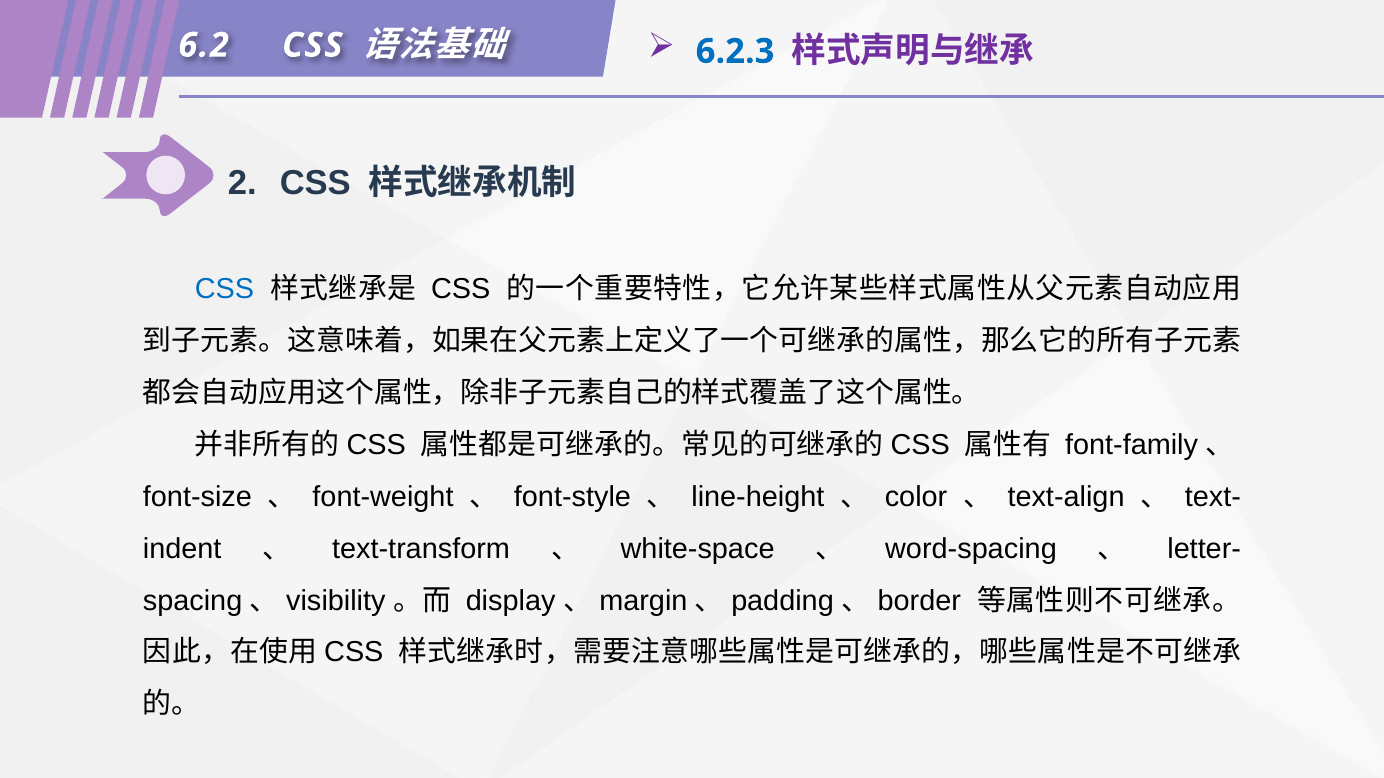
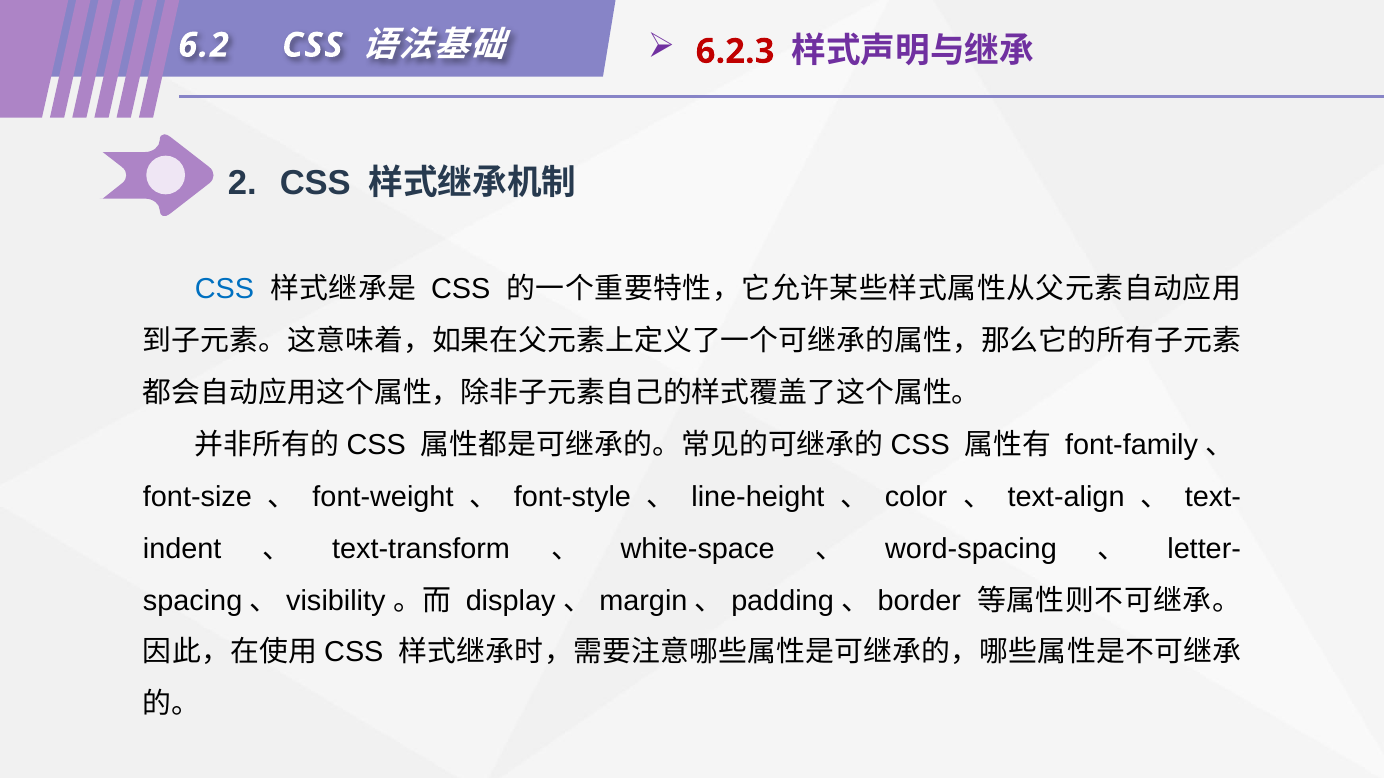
6.2.3 colour: blue -> red (735, 51)
